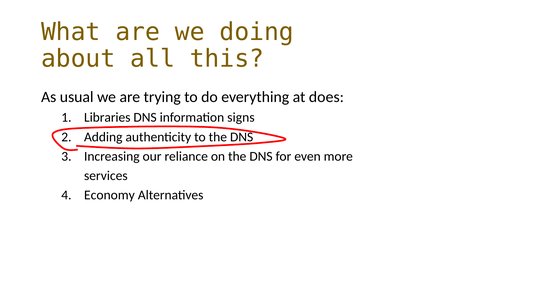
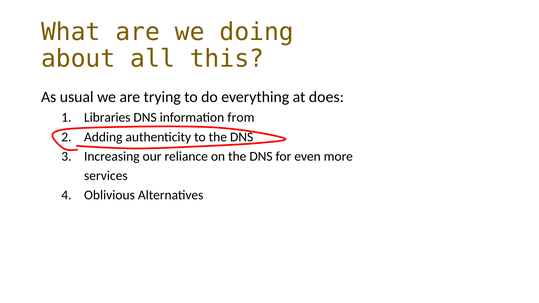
signs: signs -> from (241, 118)
Economy: Economy -> Oblivious (109, 195)
